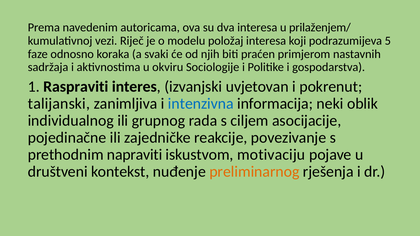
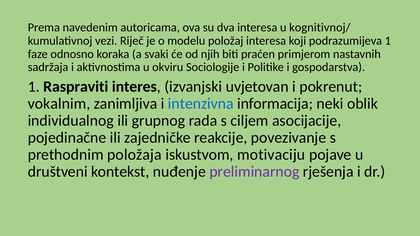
prilaženjem/: prilaženjem/ -> kognitivnoj/ (320, 28)
podrazumijeva 5: 5 -> 1 (388, 41)
talijanski: talijanski -> vokalnim (59, 104)
napraviti: napraviti -> položaja (134, 155)
preliminarnog colour: orange -> purple (254, 172)
